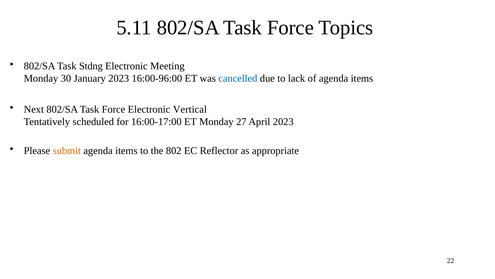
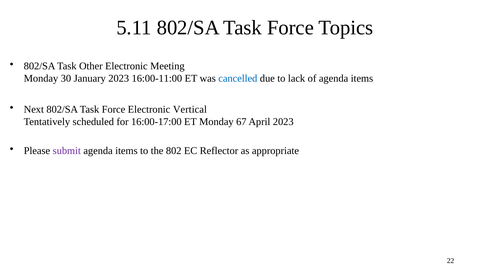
Stdng: Stdng -> Other (91, 66)
16:00-96:00: 16:00-96:00 -> 16:00-11:00 (157, 78)
27: 27 -> 67 (241, 122)
submit colour: orange -> purple (67, 151)
